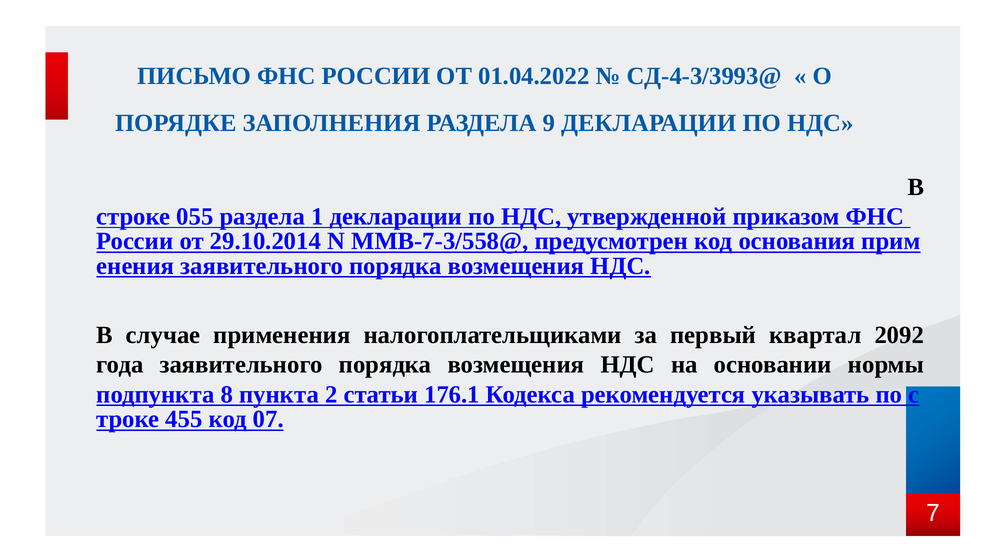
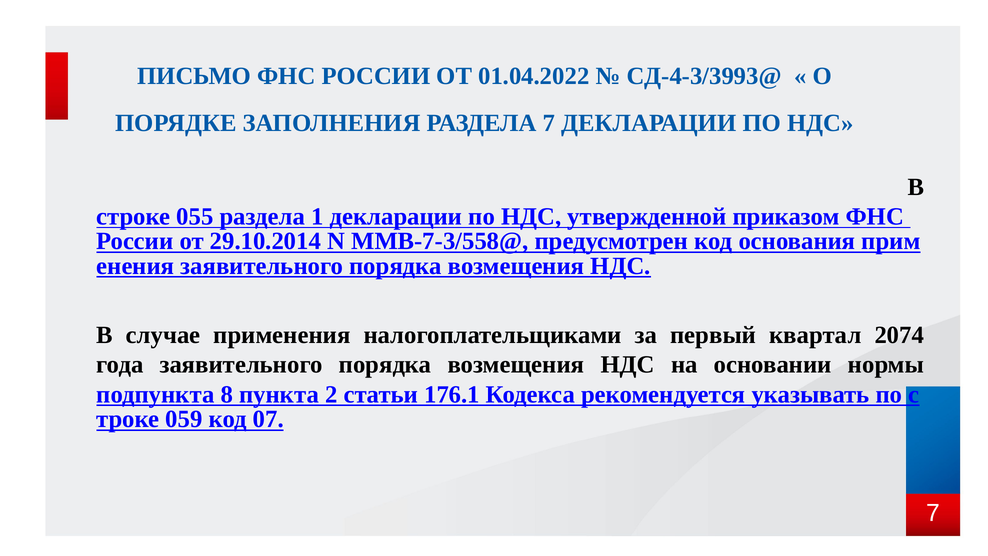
РАЗДЕЛА 9: 9 -> 7 (549, 123)
2092: 2092 -> 2074 (899, 335)
455: 455 -> 059 (184, 419)
